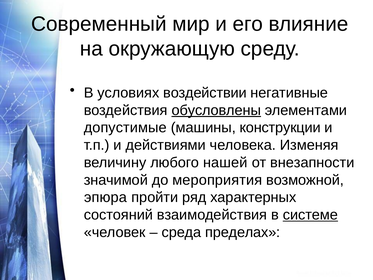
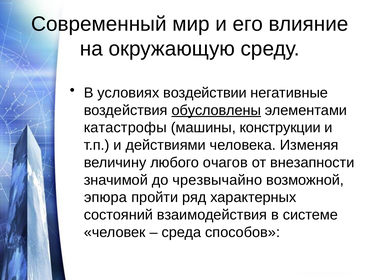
допустимые: допустимые -> катастрофы (125, 128)
нашей: нашей -> очагов (225, 162)
мероприятия: мероприятия -> чрезвычайно (217, 180)
системе underline: present -> none (310, 215)
пределах: пределах -> способов (243, 232)
